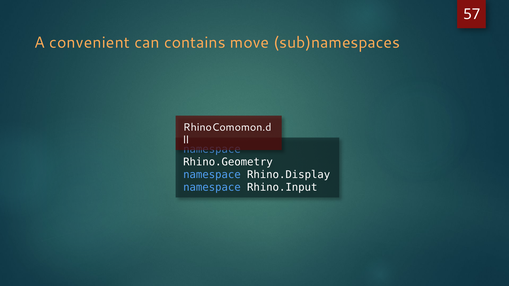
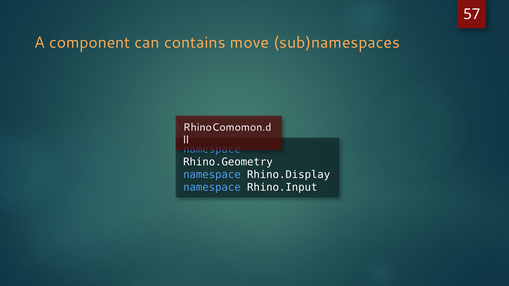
convenient: convenient -> component (90, 43)
